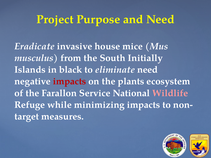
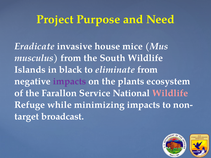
South Initially: Initially -> Wildlife (145, 58)
eliminate need: need -> from (148, 70)
impacts colour: red -> purple (70, 82)
measures: measures -> broadcast (63, 117)
